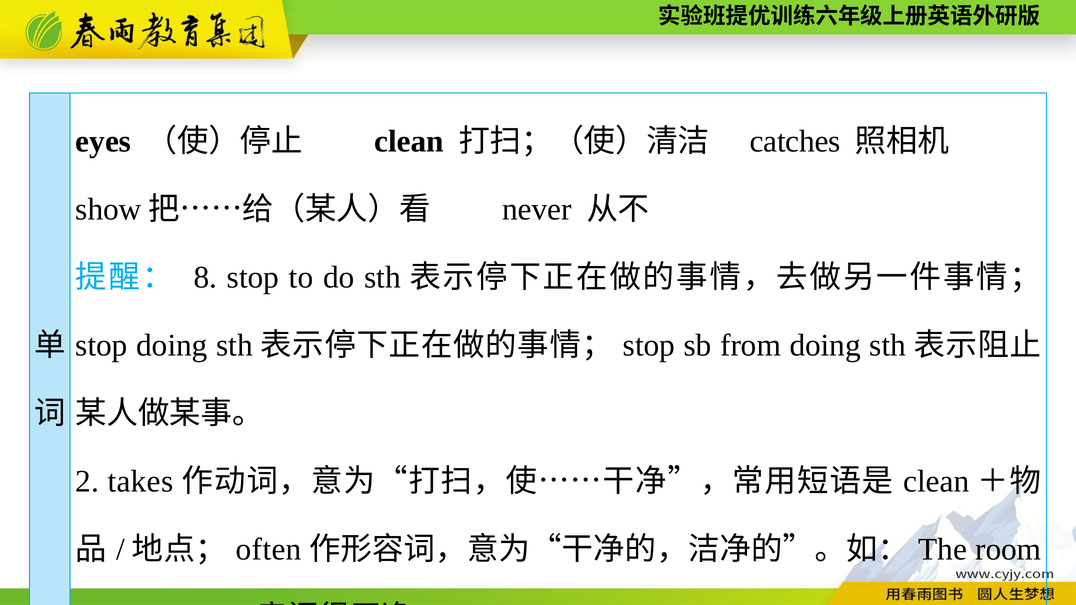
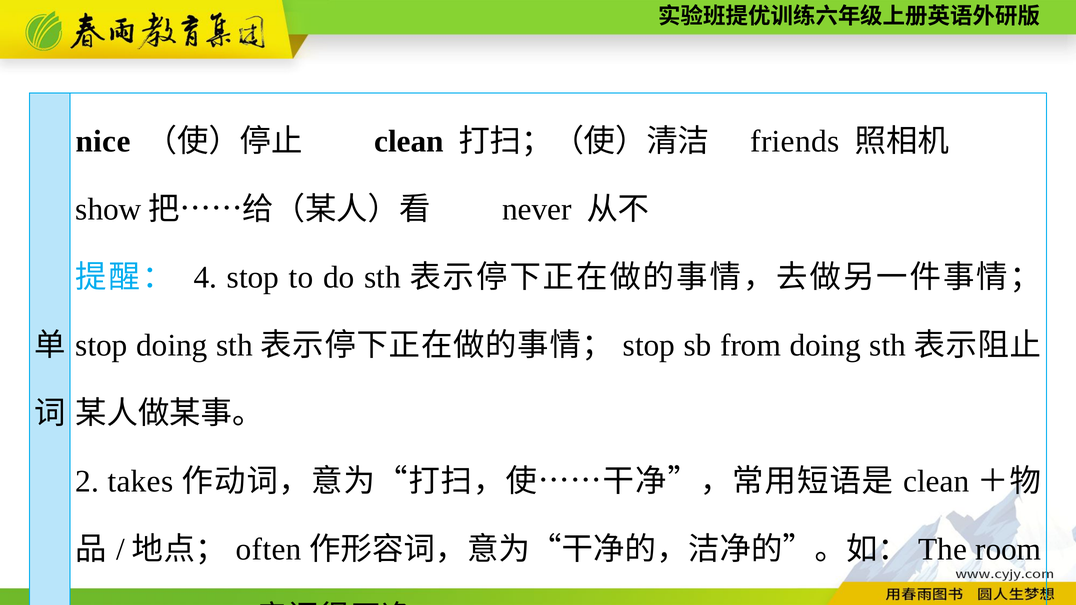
eyes: eyes -> nice (103, 142)
catches: catches -> friends (795, 142)
8: 8 -> 4 (205, 278)
